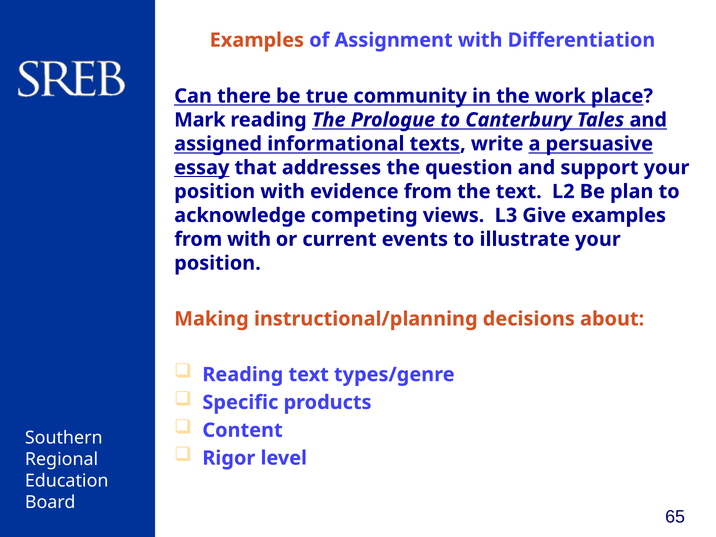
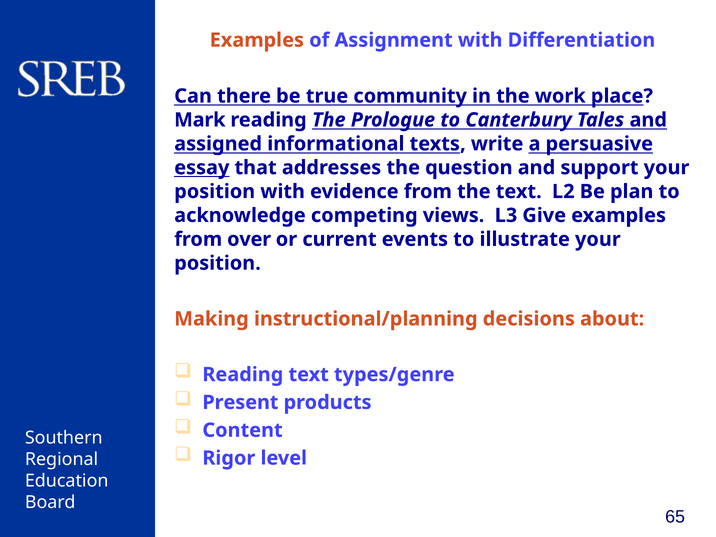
from with: with -> over (249, 239)
Specific: Specific -> Present (240, 402)
